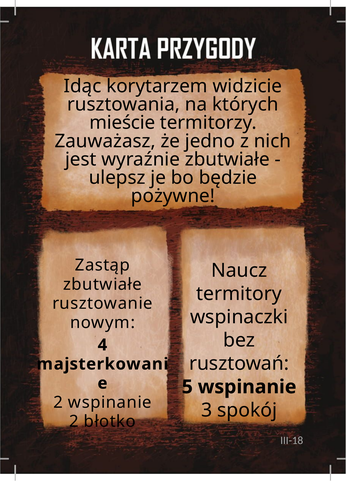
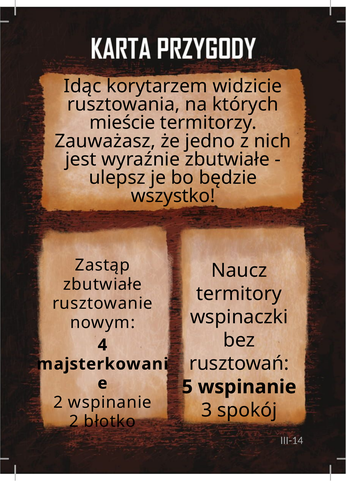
pożywne: pożywne -> wszystko (173, 196)
III-18: III-18 -> III-14 (292, 441)
